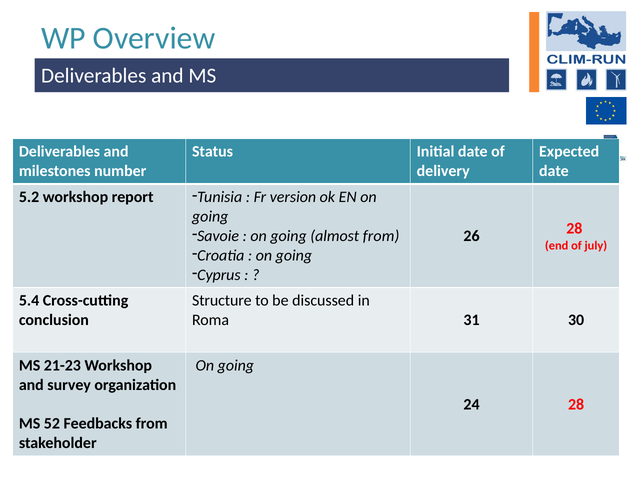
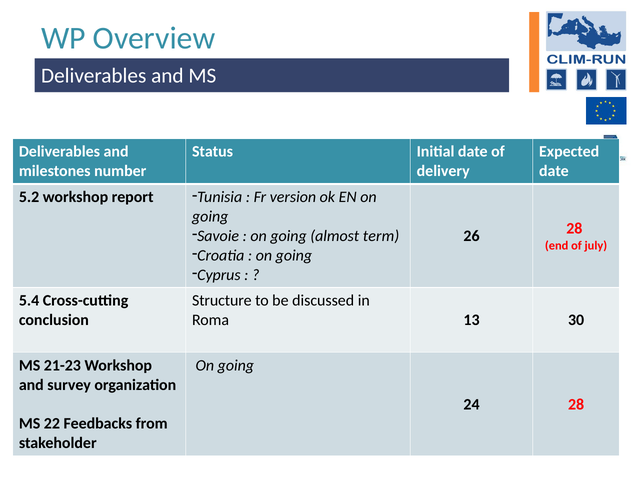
almost from: from -> term (381, 236)
31: 31 -> 13 (472, 320)
52: 52 -> 22 (52, 424)
